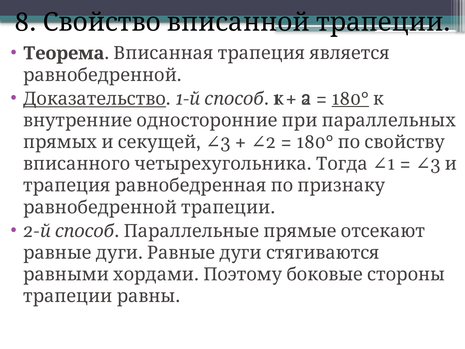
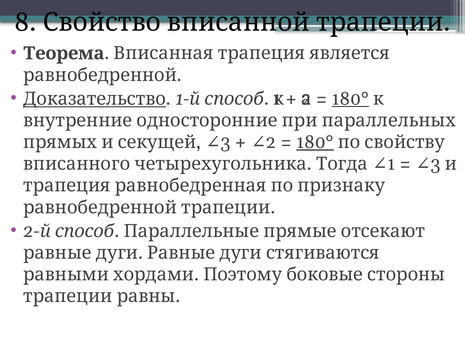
180° underline: none -> present (315, 142)
